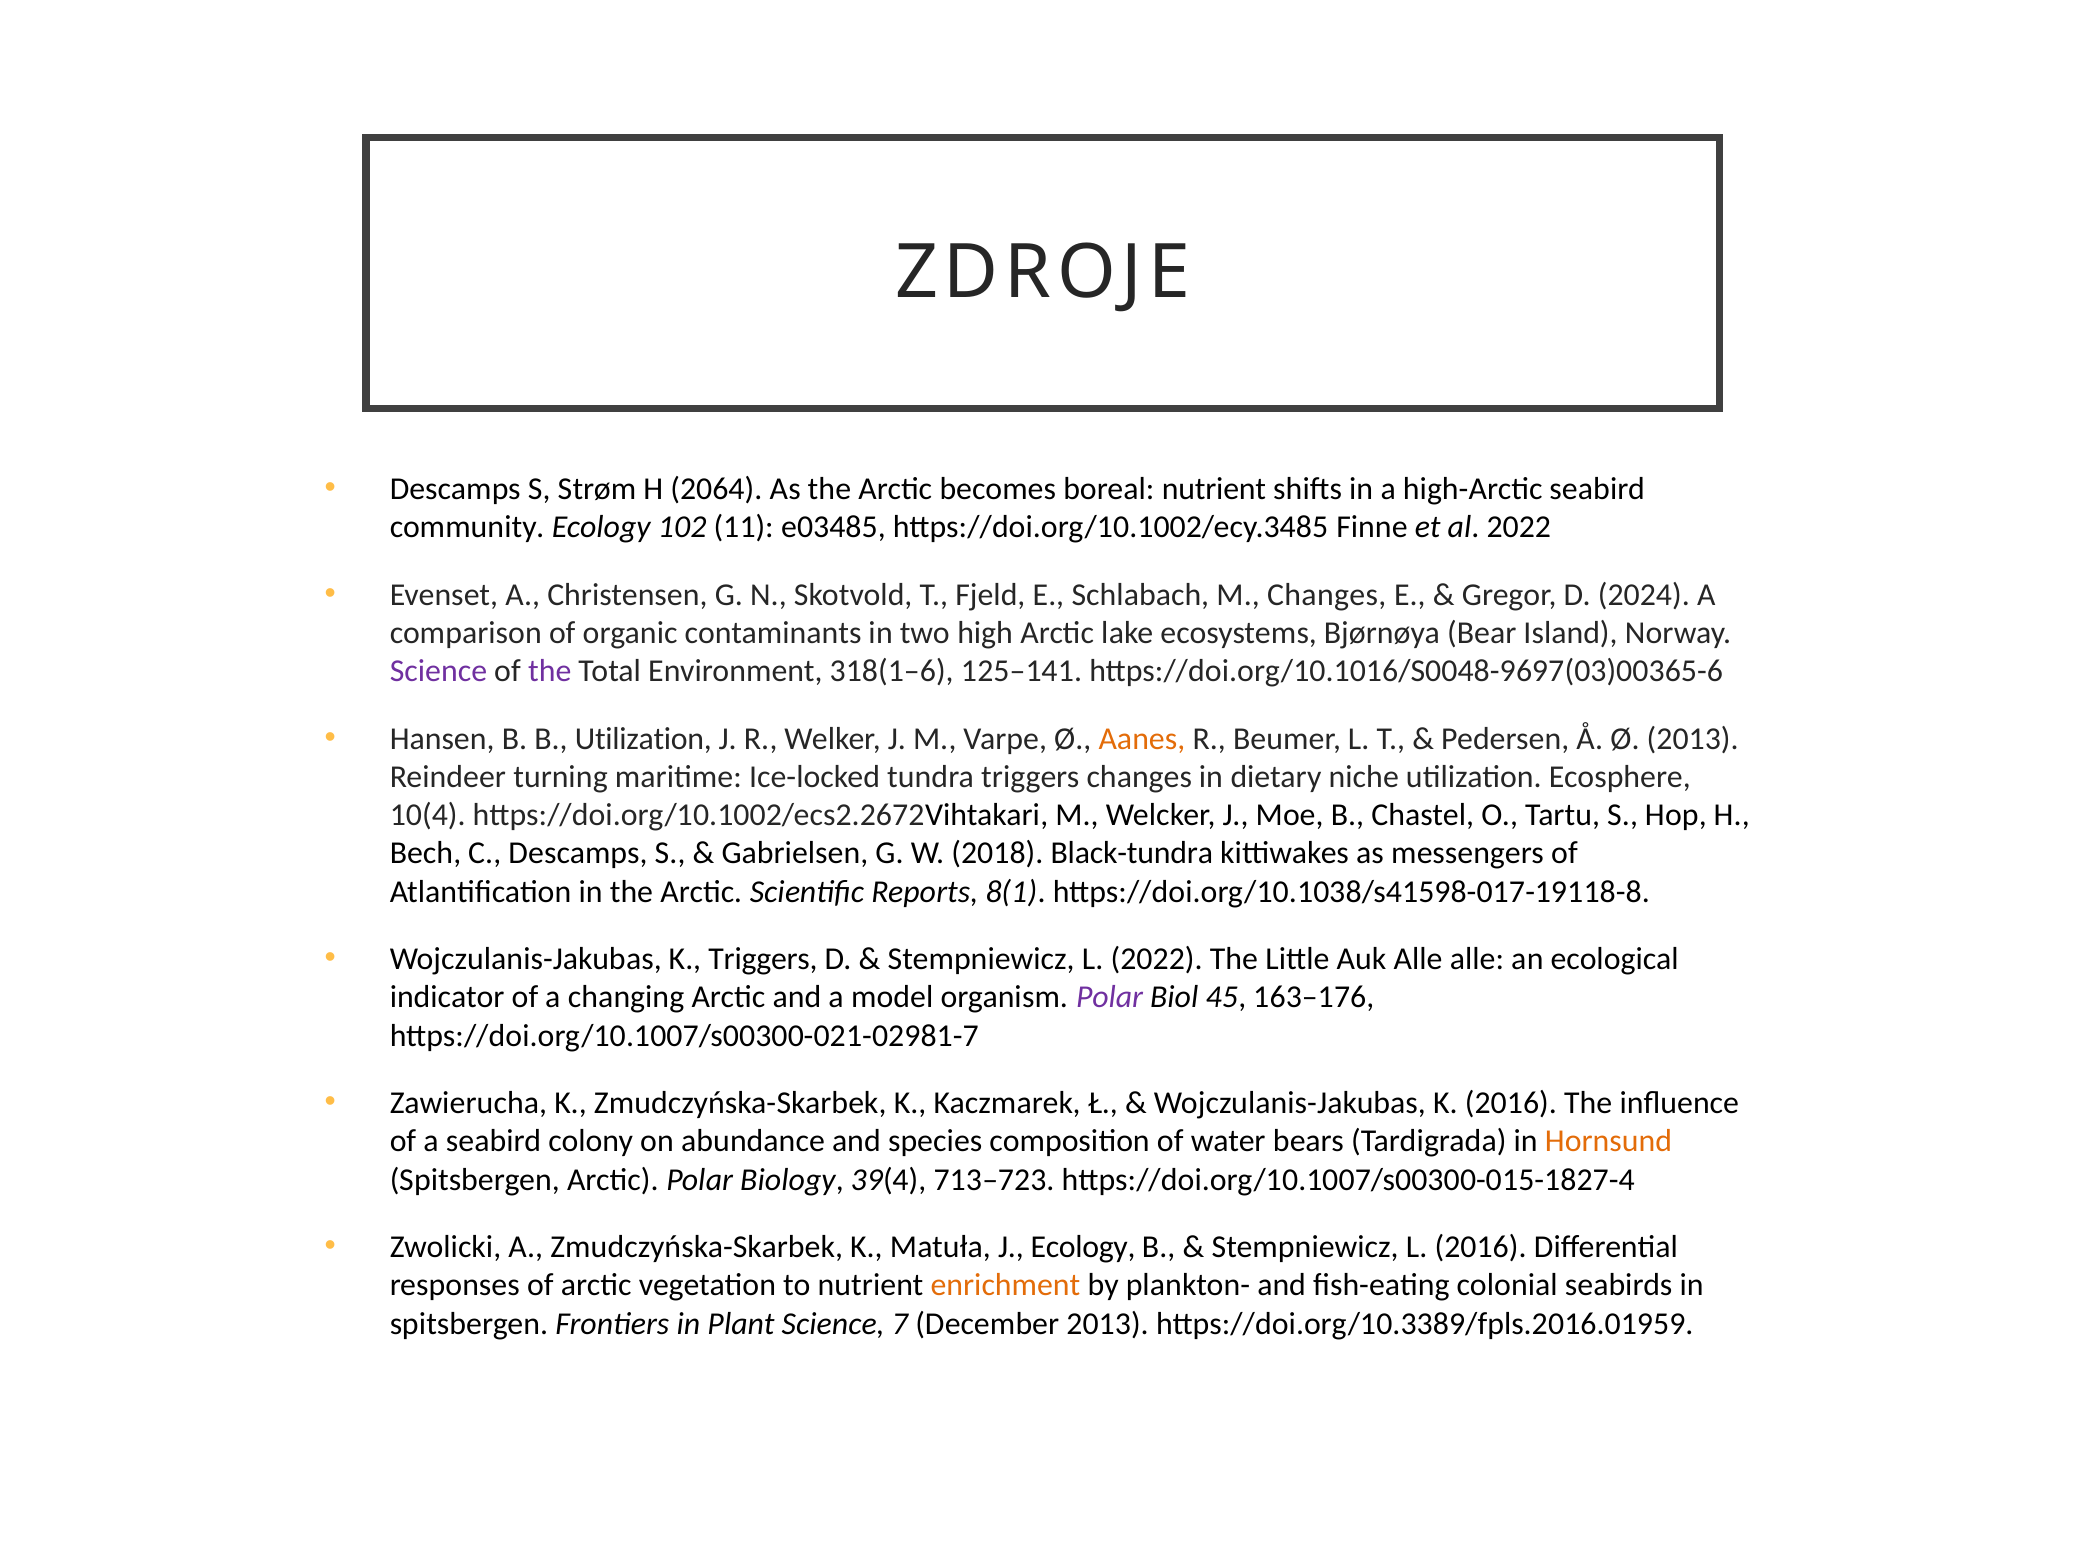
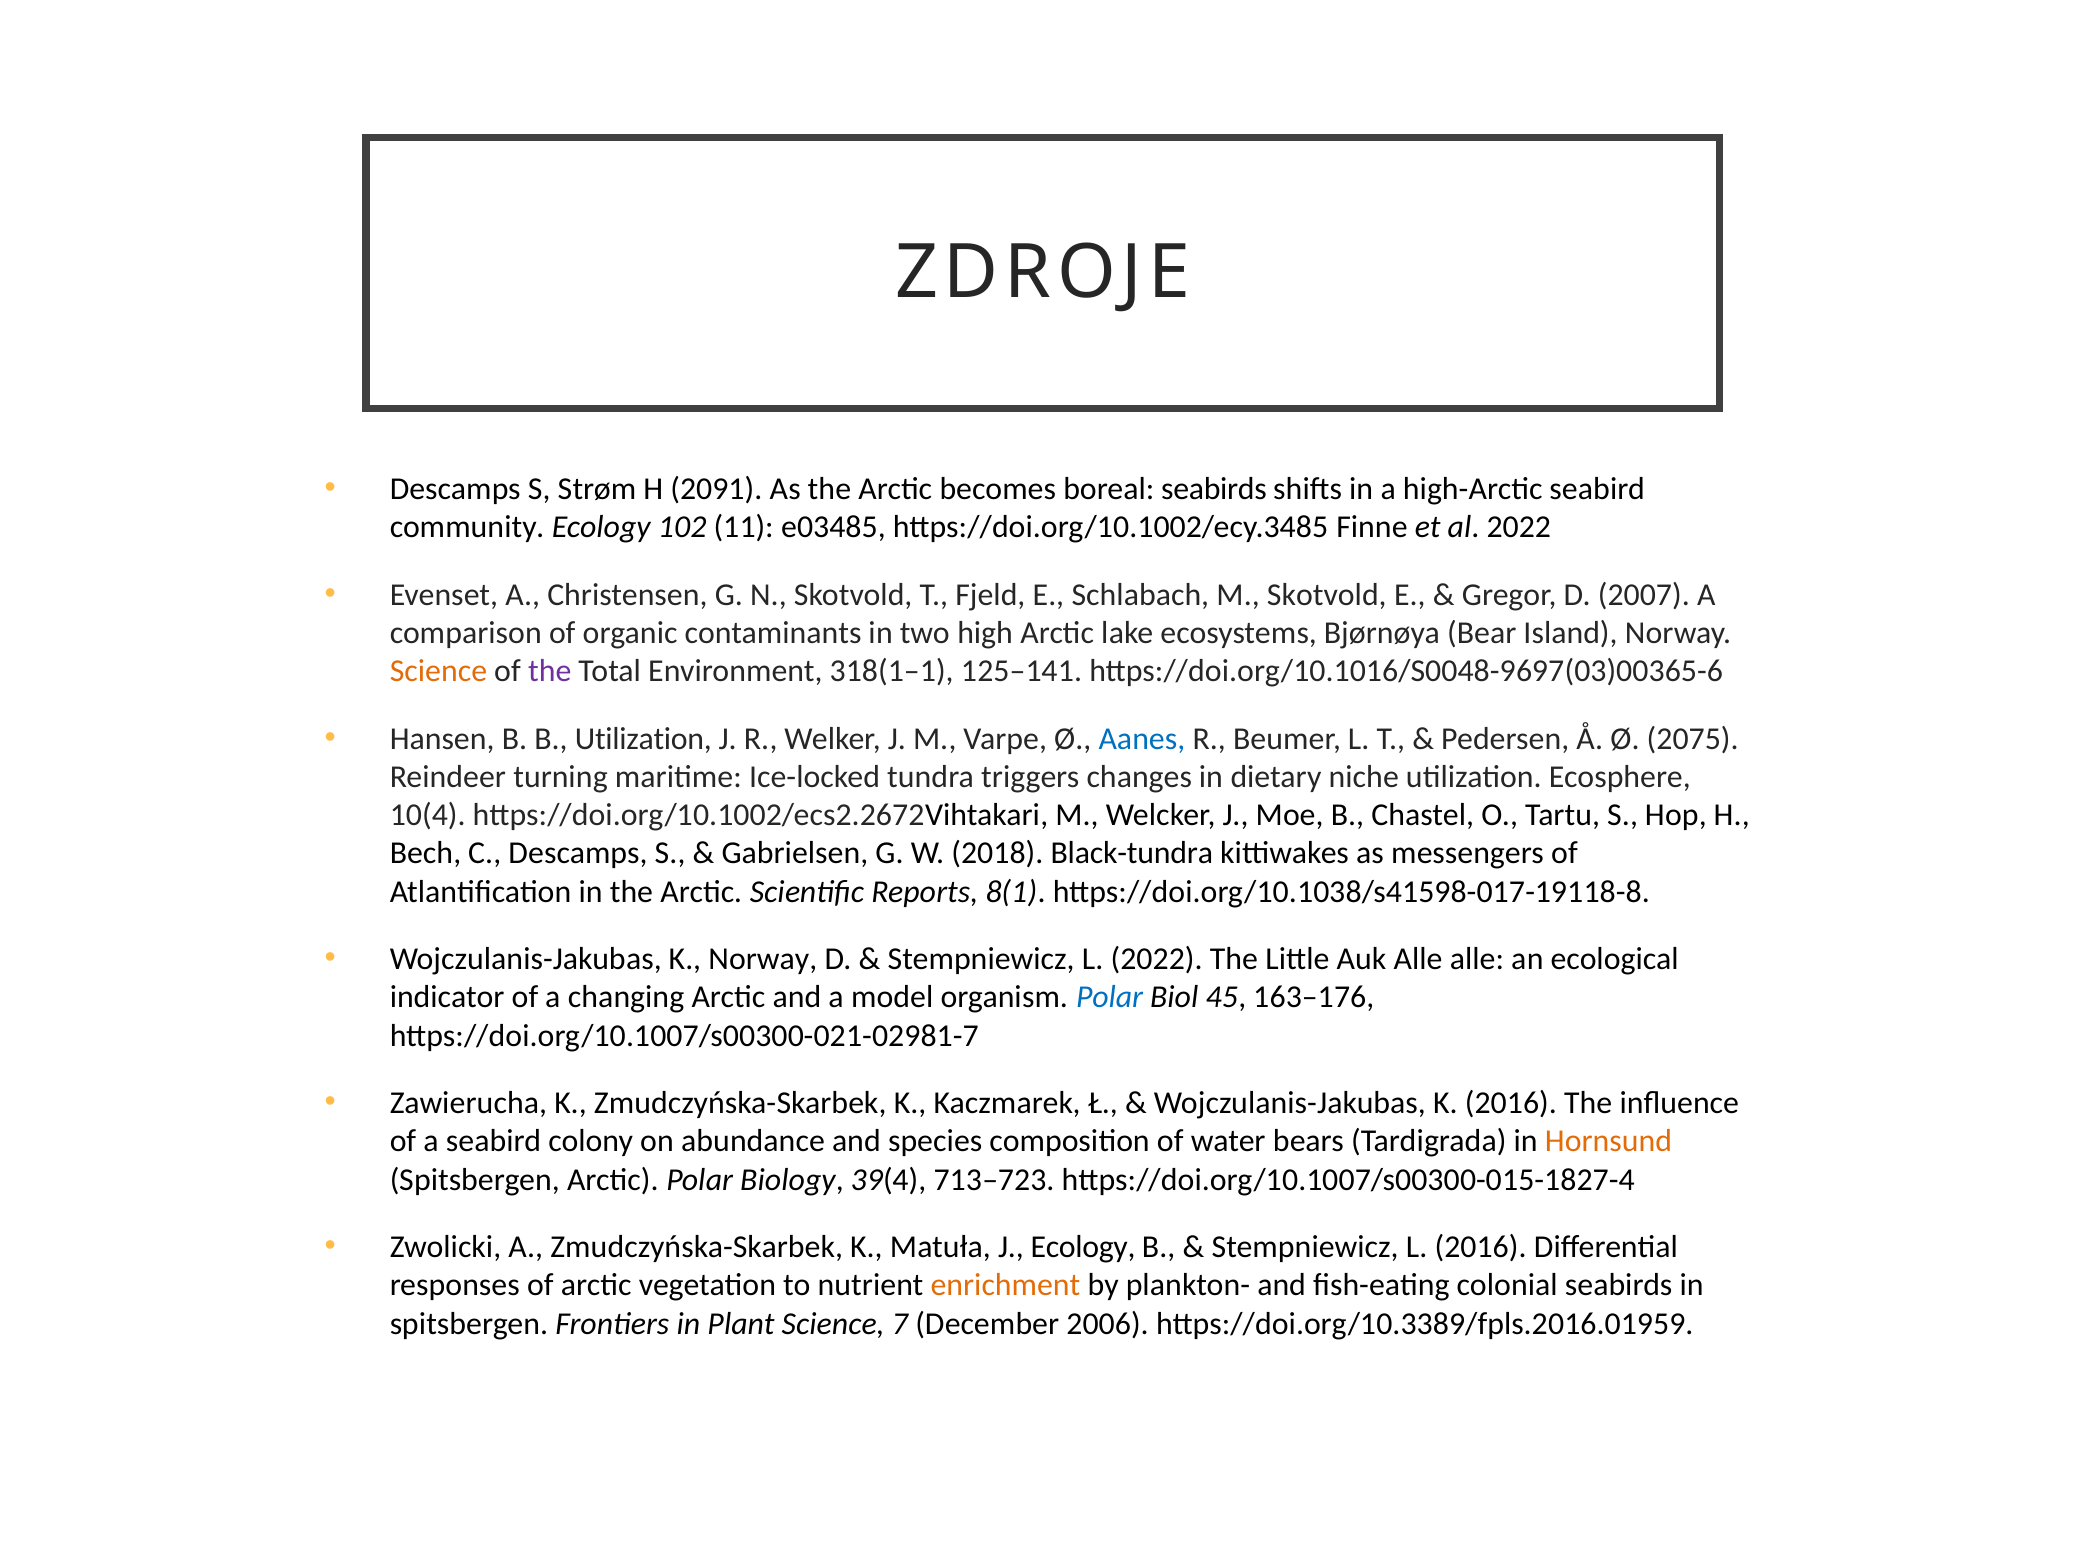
2064: 2064 -> 2091 (716, 489)
boreal nutrient: nutrient -> seabirds (1214, 489)
M Changes: Changes -> Skotvold (1327, 595)
2024: 2024 -> 2007 (1644, 595)
Science colour: purple -> orange (438, 671)
318(1–6: 318(1–6 -> 318(1–1 (892, 671)
Aanes colour: orange -> blue (1142, 739)
Ø 2013: 2013 -> 2075 (1693, 739)
K Triggers: Triggers -> Norway (763, 959)
Polar colour: purple -> blue (1110, 997)
December 2013: 2013 -> 2006 (1108, 1324)
